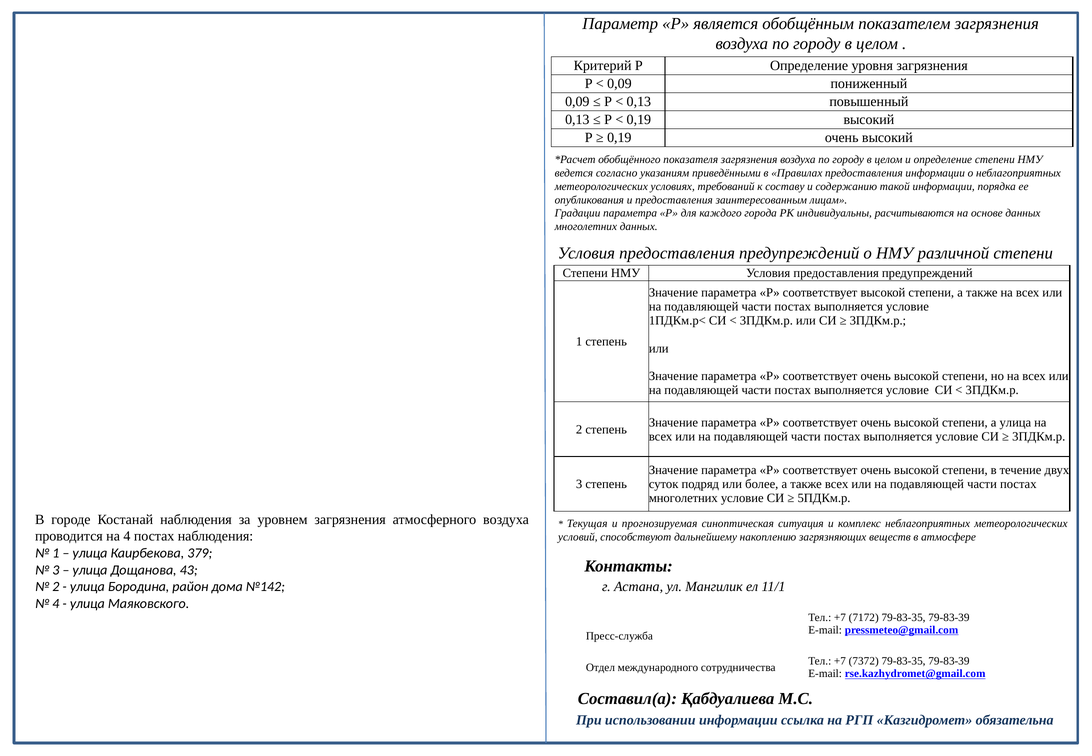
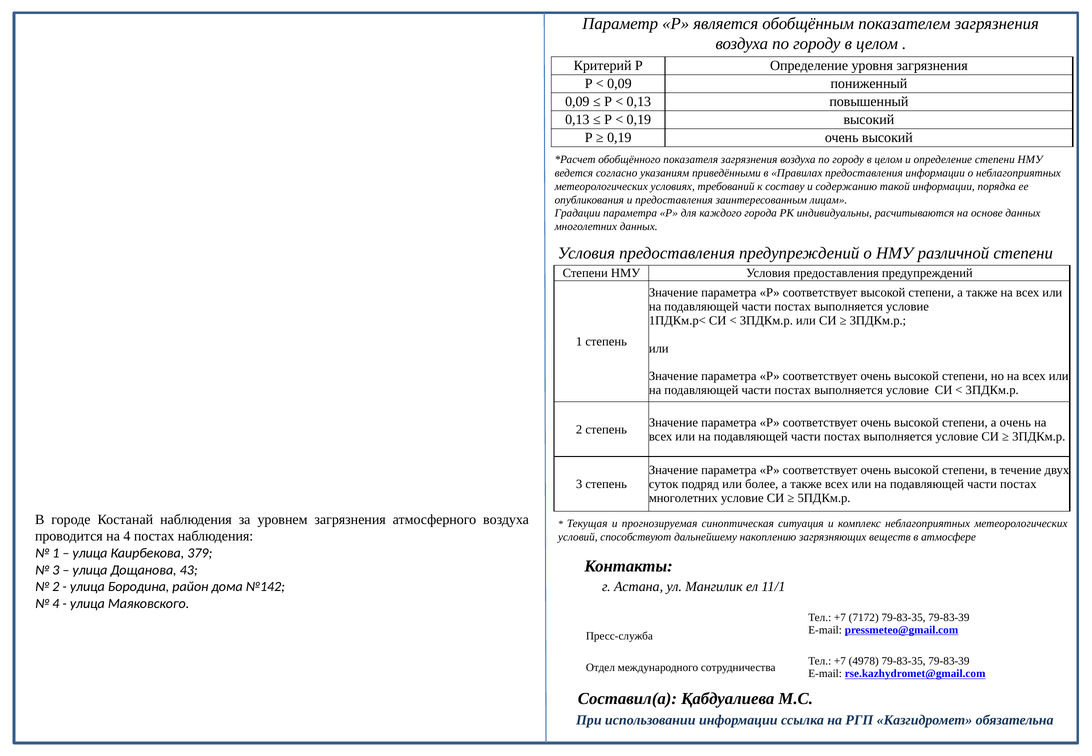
а улица: улица -> очень (1015, 422)
7372: 7372 -> 4978 (864, 661)
